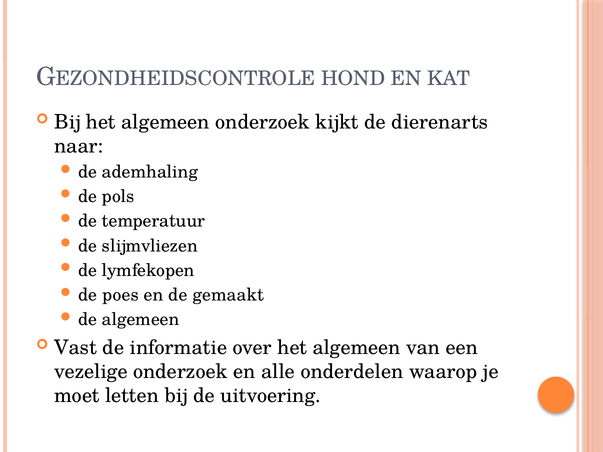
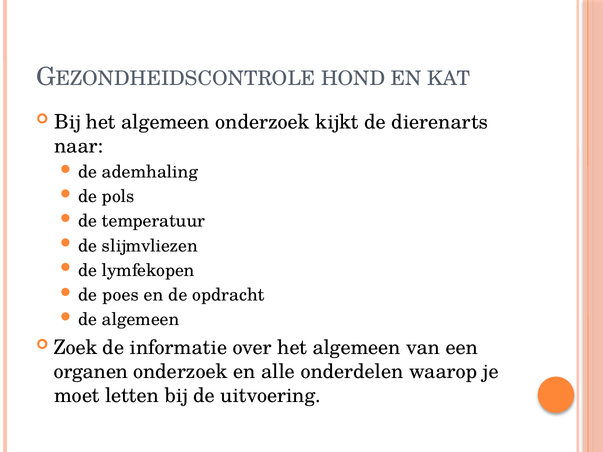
gemaakt: gemaakt -> opdracht (228, 295)
Vast: Vast -> Zoek (76, 348)
vezelige: vezelige -> organen (91, 372)
